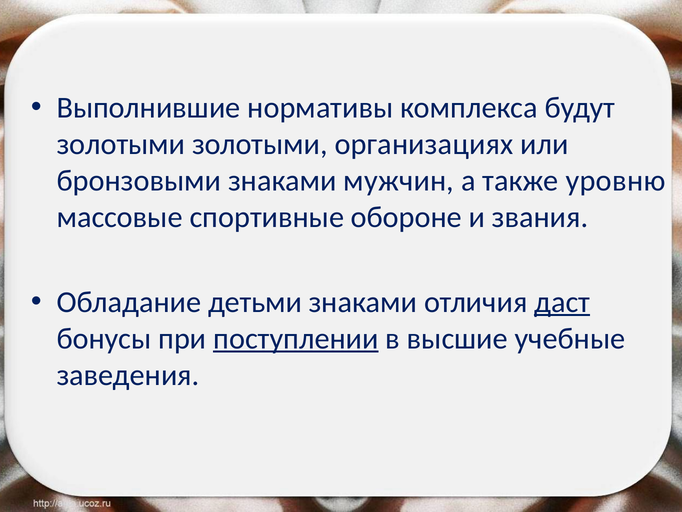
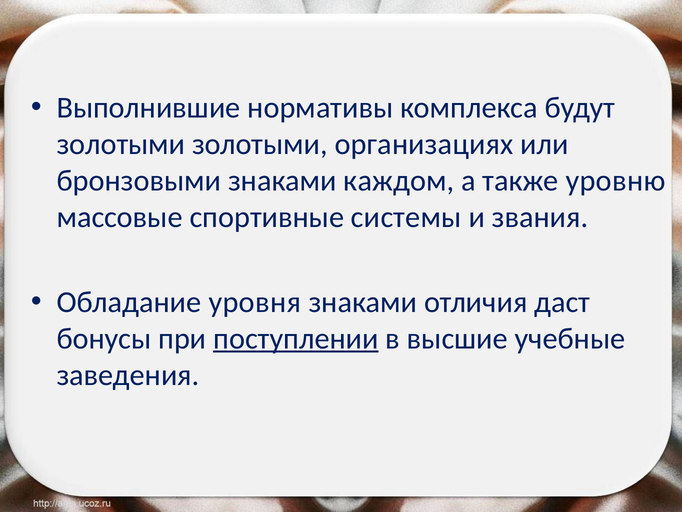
мужчин: мужчин -> каждом (399, 180)
обороне: обороне -> системы (406, 217)
детьми: детьми -> уровня (255, 302)
даст underline: present -> none (562, 302)
